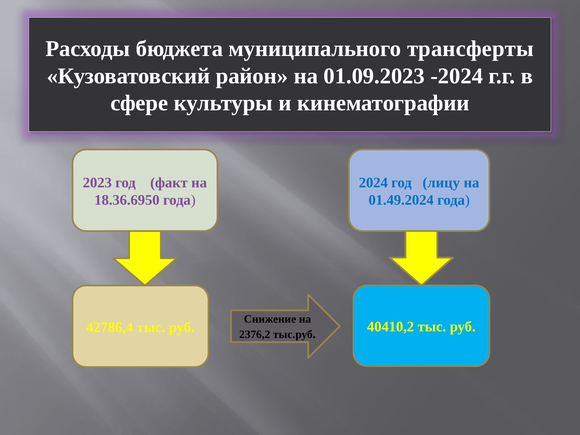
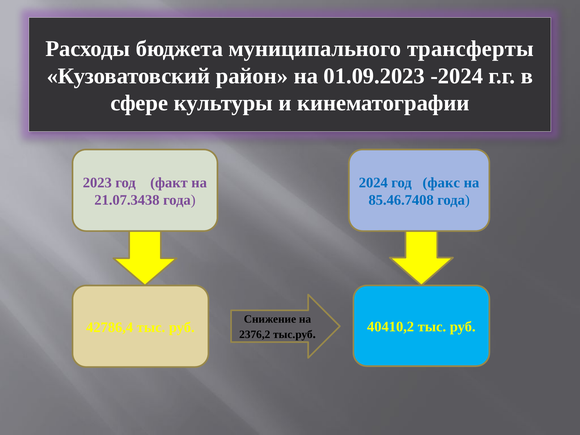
лицу: лицу -> факс (441, 183)
18.36.6950: 18.36.6950 -> 21.07.3438 (127, 200)
01.49.2024: 01.49.2024 -> 85.46.7408 (401, 200)
